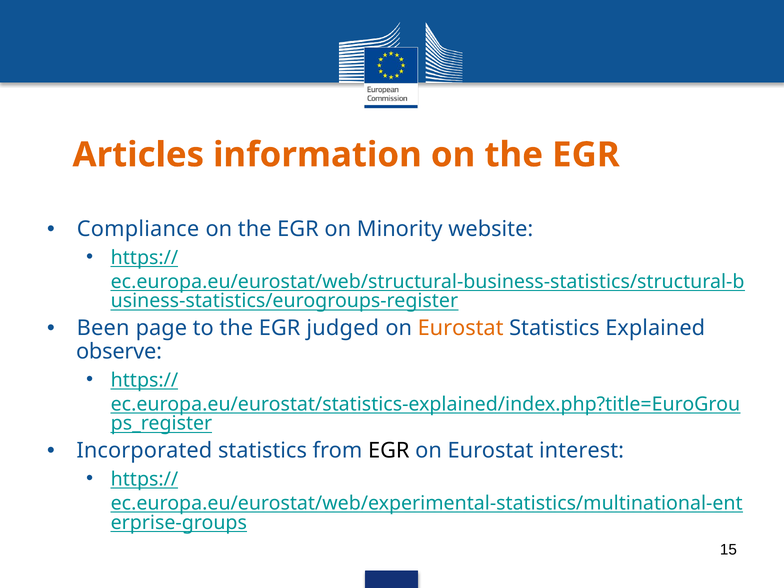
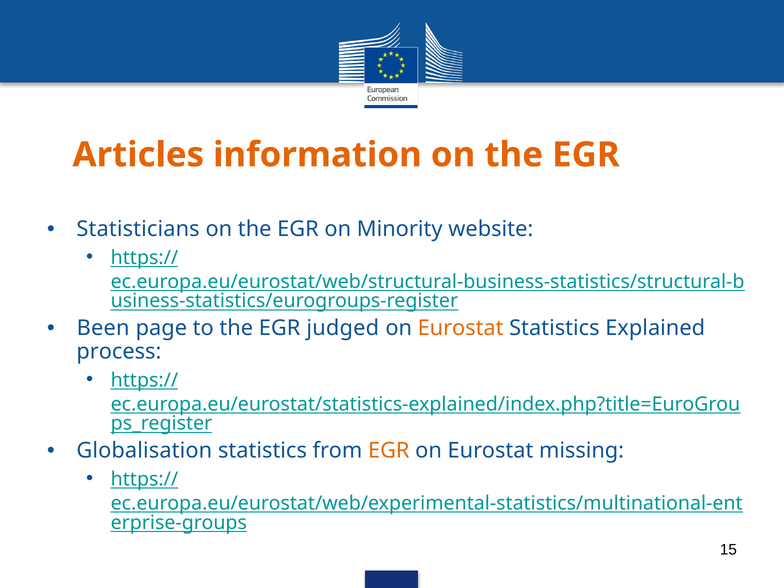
Compliance: Compliance -> Statisticians (138, 229)
observe: observe -> process (119, 352)
Incorporated: Incorporated -> Globalisation (144, 451)
EGR colour: black -> orange (389, 451)
interest: interest -> missing (582, 451)
